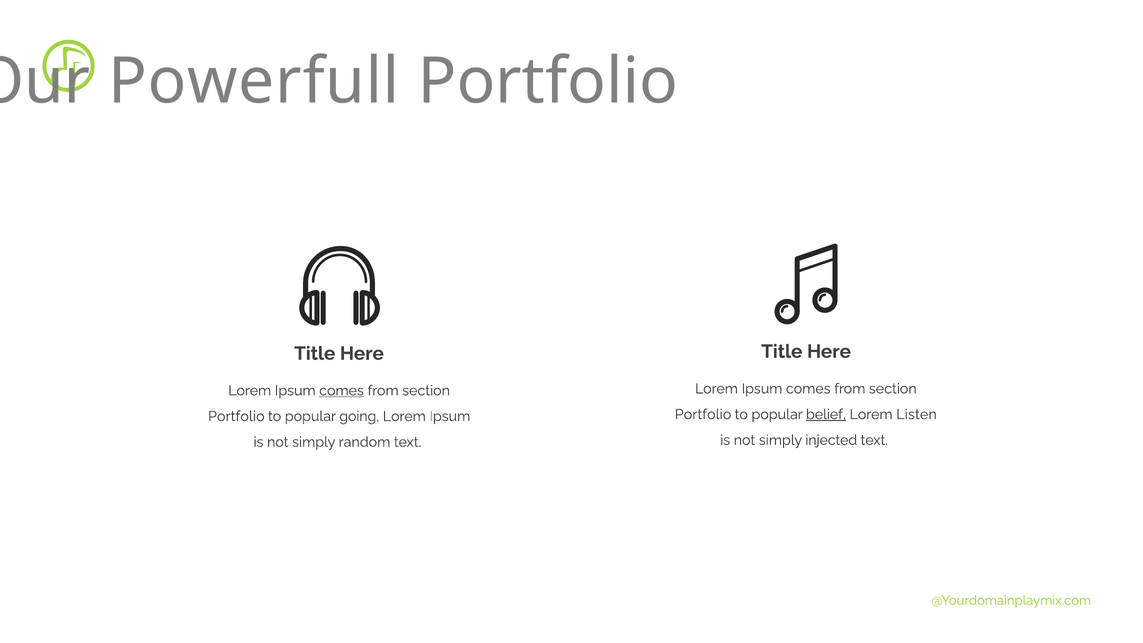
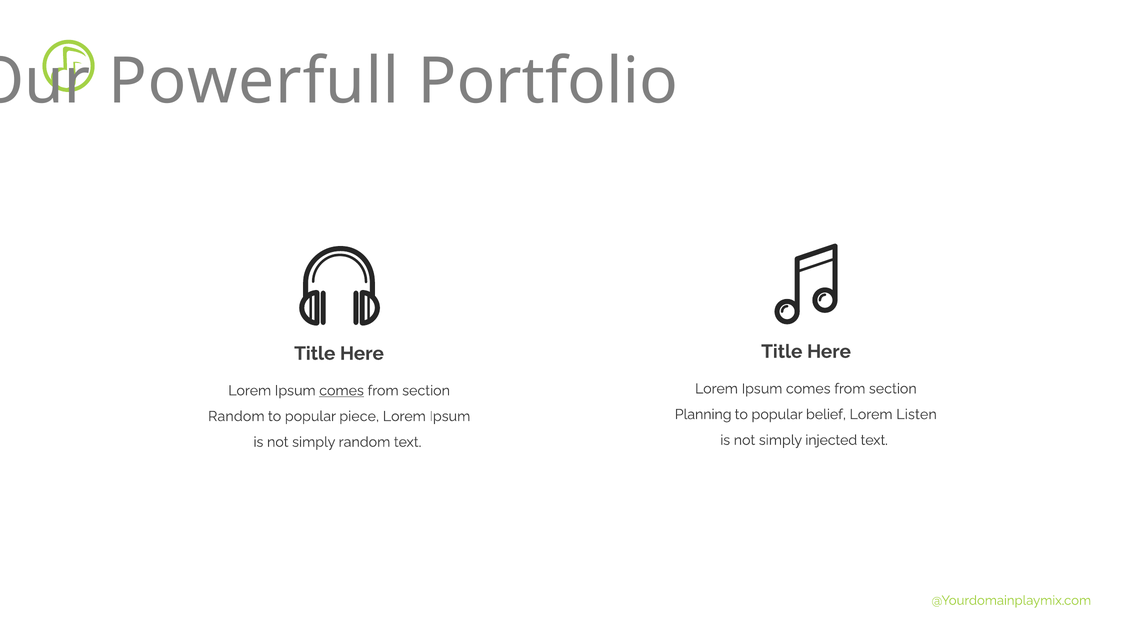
Portfolio: Portfolio -> Planning (703, 414)
belief underline: present -> none (826, 414)
Portfolio: Portfolio -> Random (236, 416)
going: going -> piece (359, 416)
